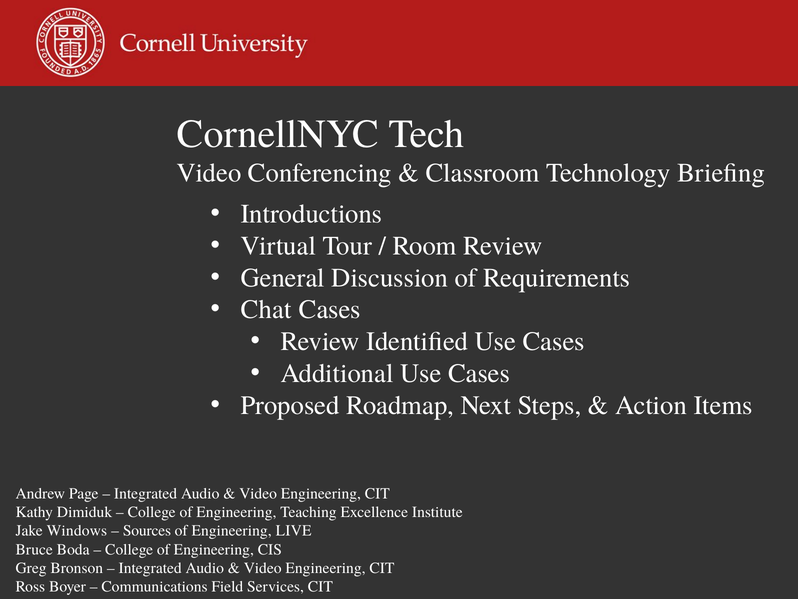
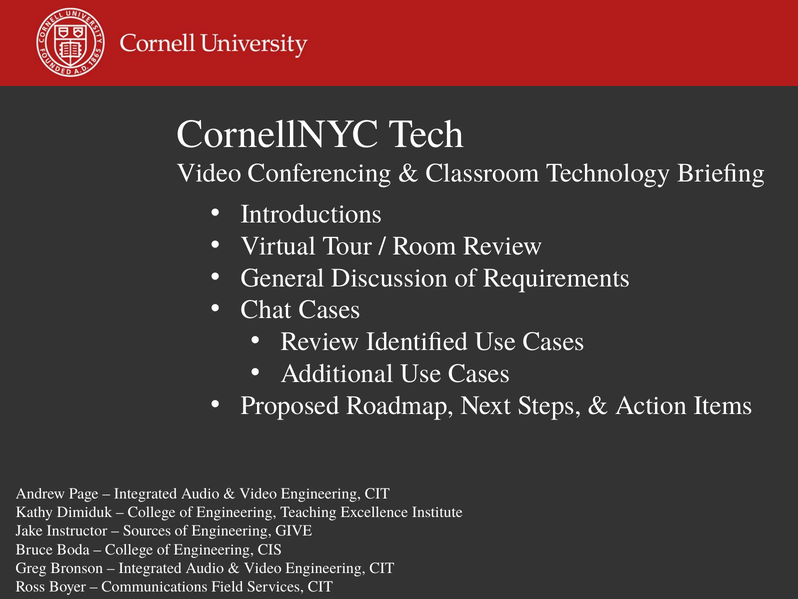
Windows: Windows -> Instructor (77, 530)
LIVE: LIVE -> GIVE (294, 530)
